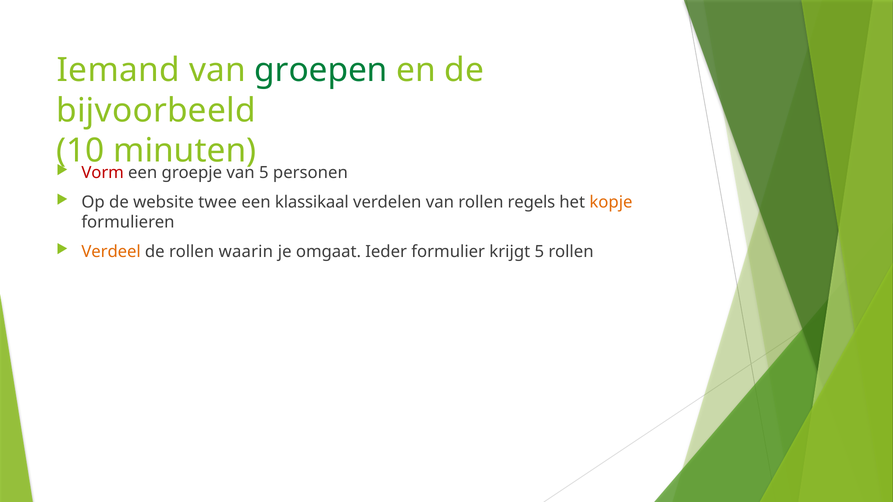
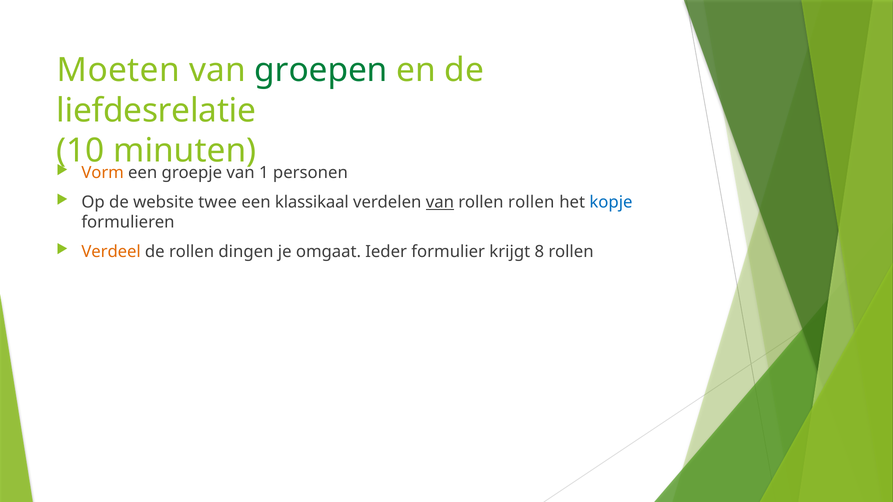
Iemand: Iemand -> Moeten (118, 70)
bijvoorbeeld: bijvoorbeeld -> liefdesrelatie (156, 111)
Vorm colour: red -> orange (103, 173)
5: 5 -> 1 (264, 173)
van underline: none -> present (440, 202)
rollen regels: regels -> rollen (531, 202)
kopje colour: orange -> blue (611, 202)
waarin: waarin -> dingen (246, 252)
krijgt 5: 5 -> 8 (539, 252)
